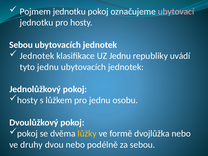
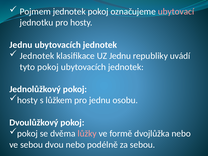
Pojmem jednotku: jednotku -> jednotek (69, 12)
Sebou: Sebou -> Jednu (21, 45)
tyto jednu: jednu -> pokoj (48, 67)
lůžky colour: yellow -> pink (87, 134)
ve druhy: druhy -> sebou (32, 145)
